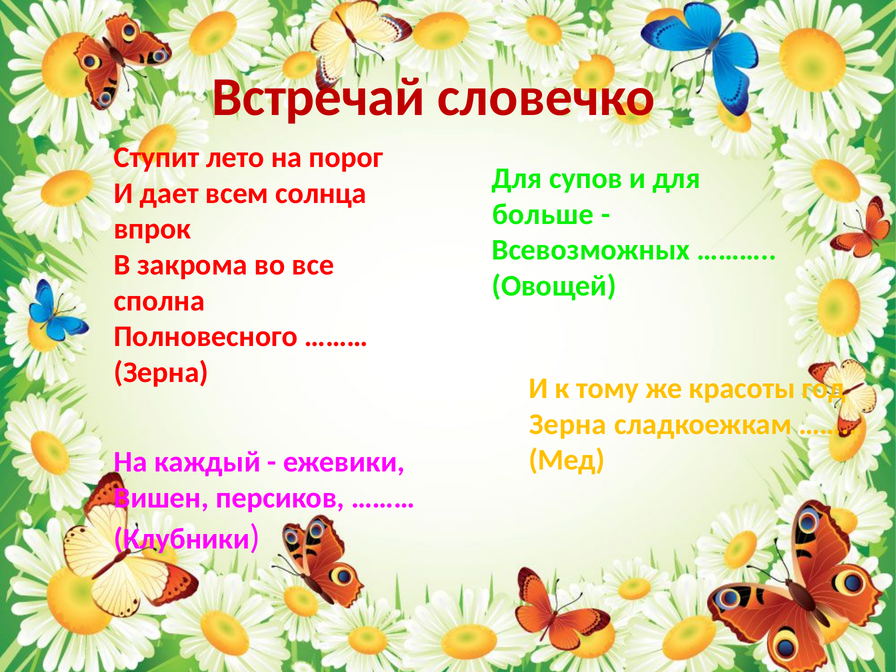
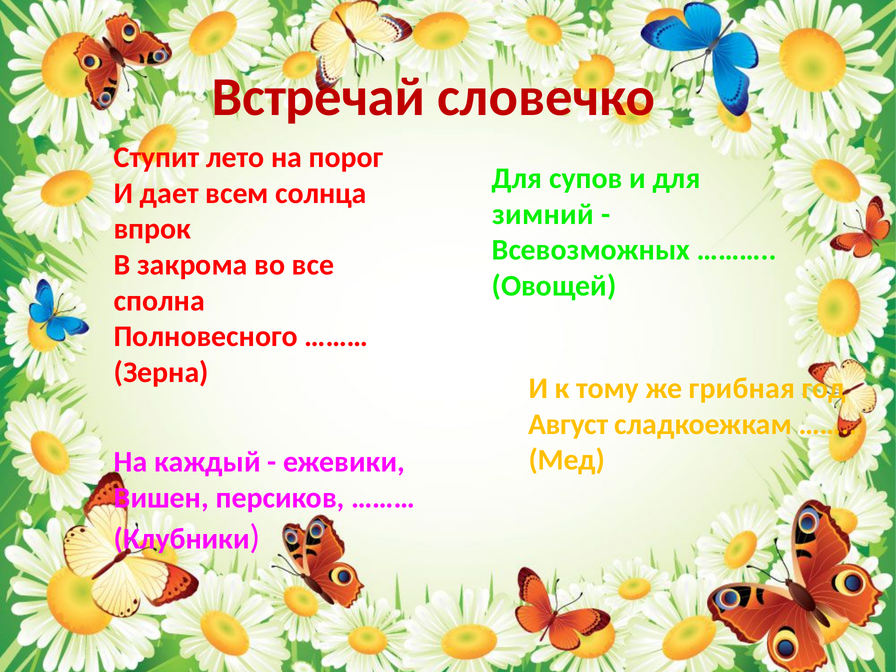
больше: больше -> зимний (543, 214)
красоты: красоты -> грибная (742, 388)
Зерна: Зерна -> Август (568, 424)
